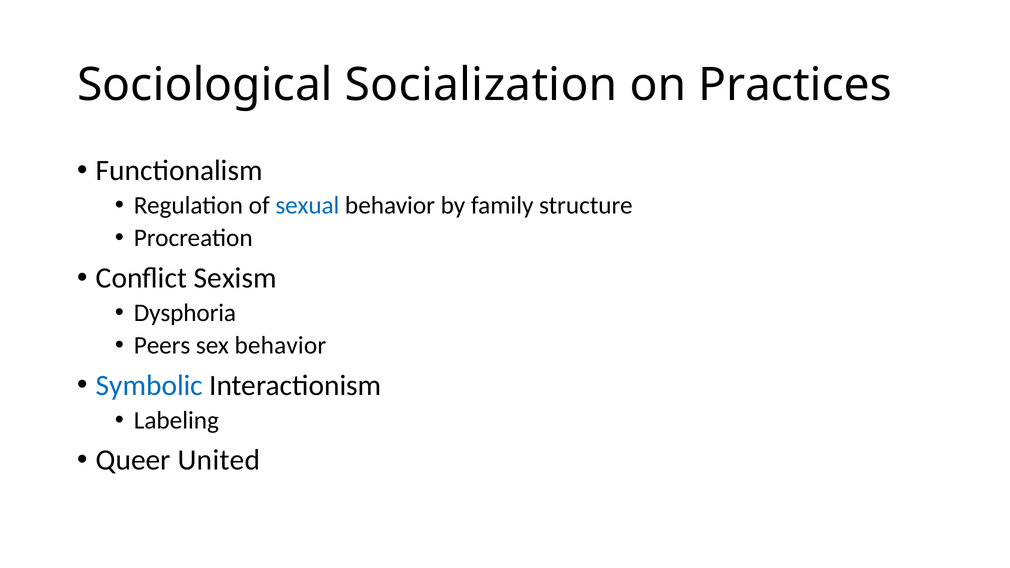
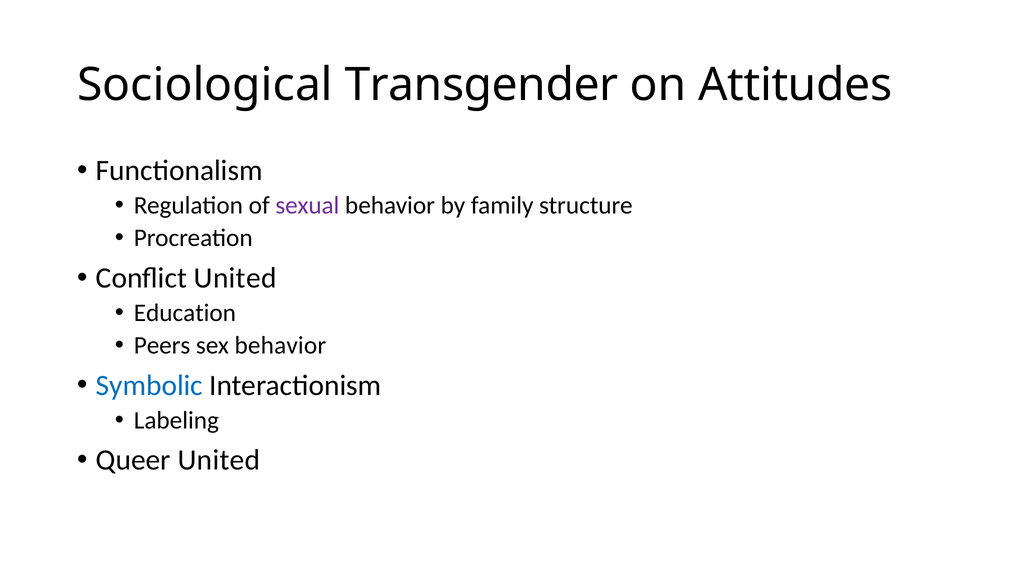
Socialization: Socialization -> Transgender (481, 85)
Practices: Practices -> Attitudes (795, 85)
sexual colour: blue -> purple (307, 206)
Conflict Sexism: Sexism -> United (235, 278)
Dysphoria: Dysphoria -> Education (185, 313)
